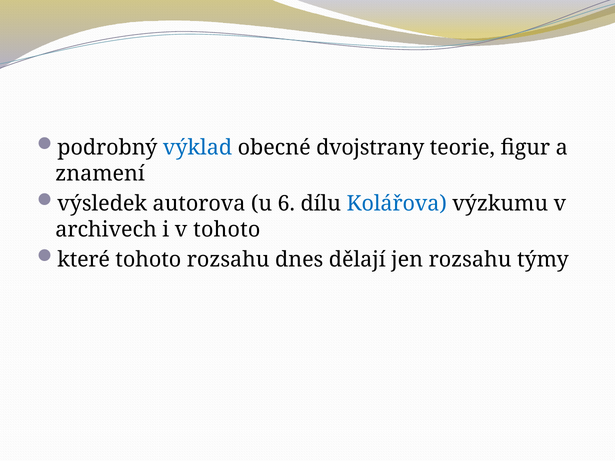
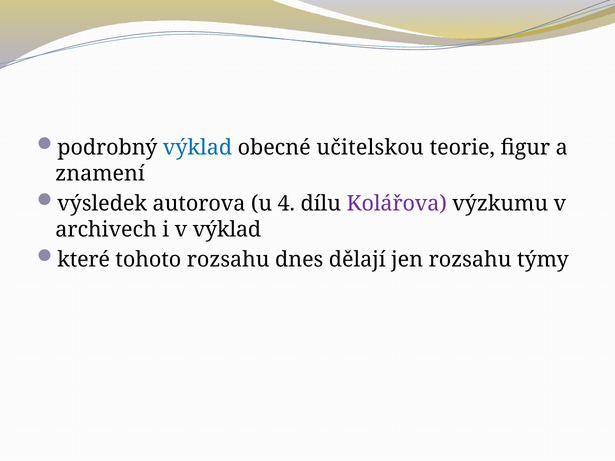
dvojstrany: dvojstrany -> učitelskou (370, 148)
6: 6 -> 4 (286, 204)
Kolářova colour: blue -> purple (397, 204)
v tohoto: tohoto -> výklad (227, 230)
